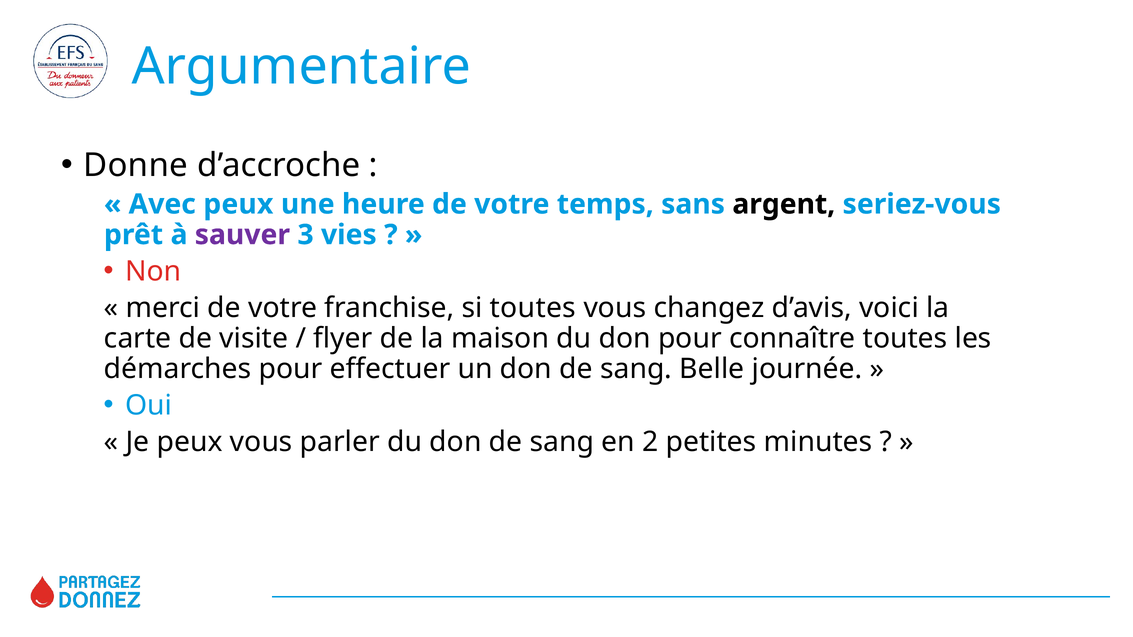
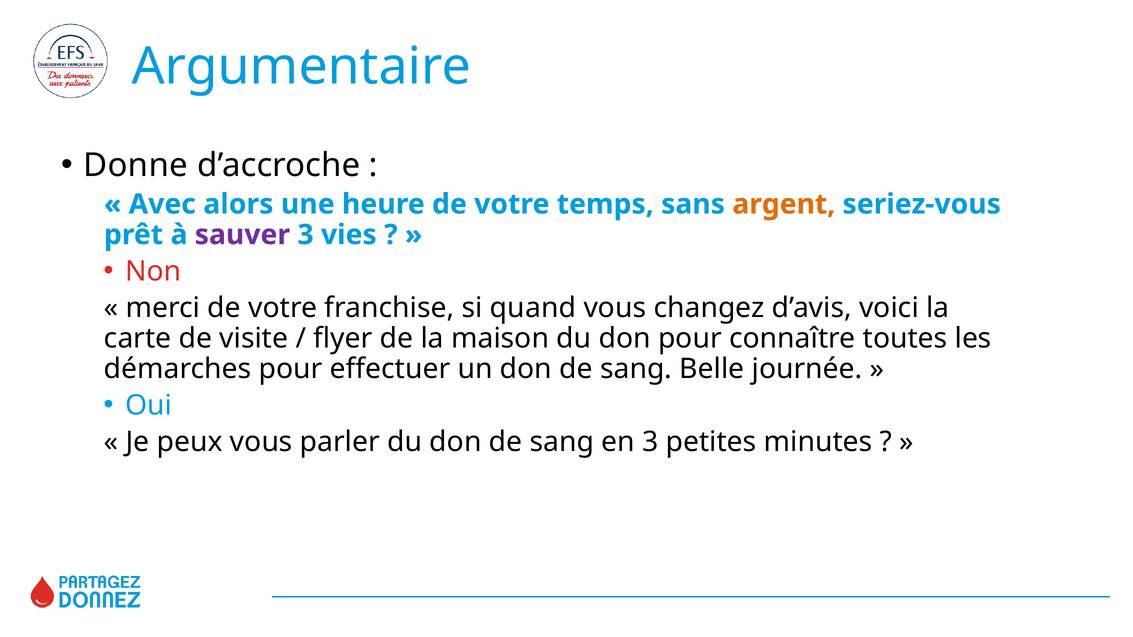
Avec peux: peux -> alors (238, 204)
argent colour: black -> orange (784, 204)
si toutes: toutes -> quand (533, 308)
en 2: 2 -> 3 (650, 442)
